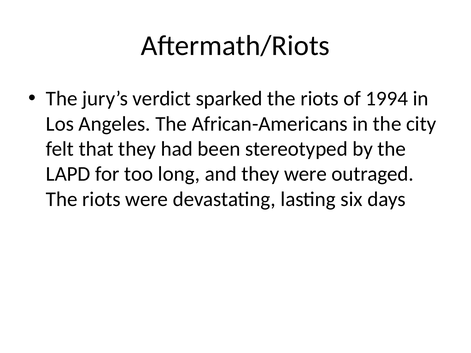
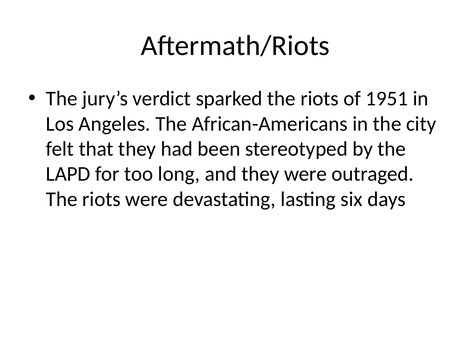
1994: 1994 -> 1951 (387, 99)
